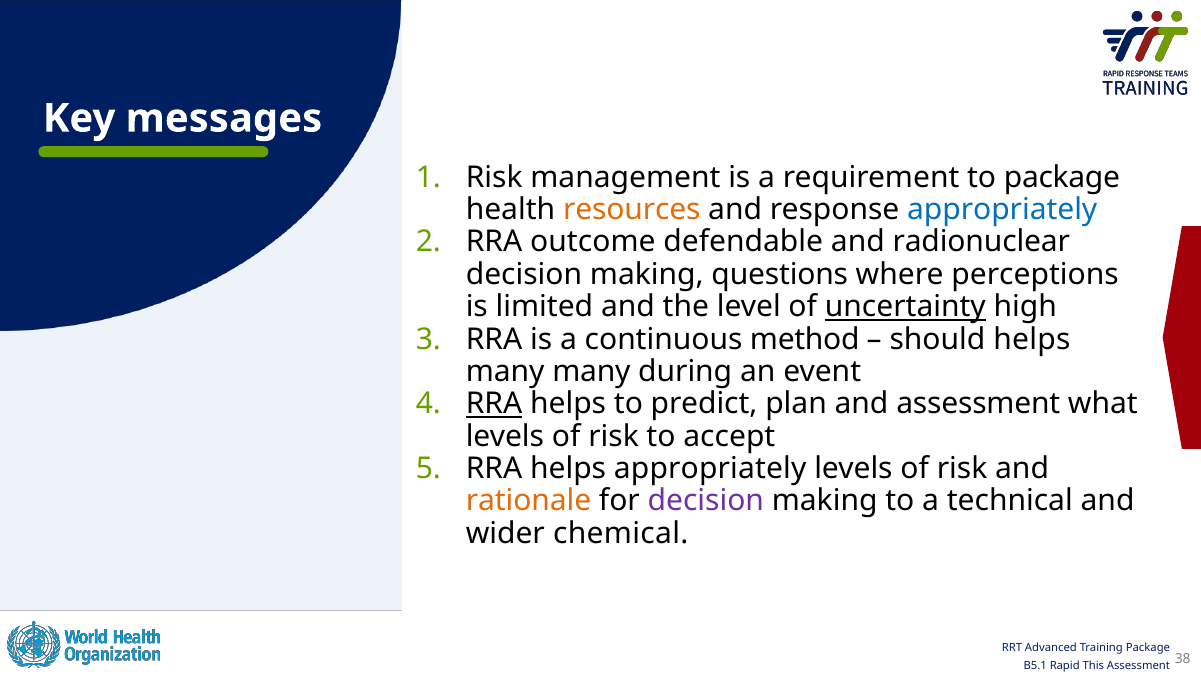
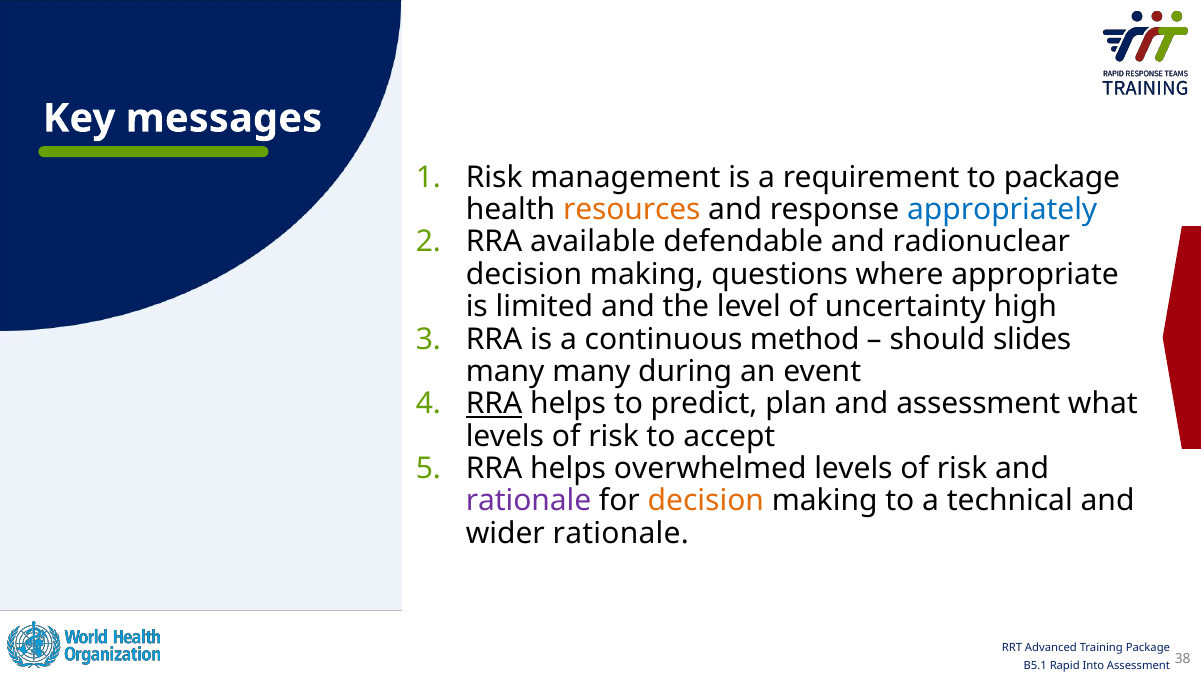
outcome: outcome -> available (593, 242)
perceptions: perceptions -> appropriate (1035, 275)
uncertainty underline: present -> none (905, 307)
should helps: helps -> slides (1032, 339)
helps appropriately: appropriately -> overwhelmed (710, 469)
rationale colour: orange -> purple (529, 501)
decision colour: purple -> orange (706, 501)
wider chemical: chemical -> rationale (621, 534)
This: This -> Into (1093, 666)
